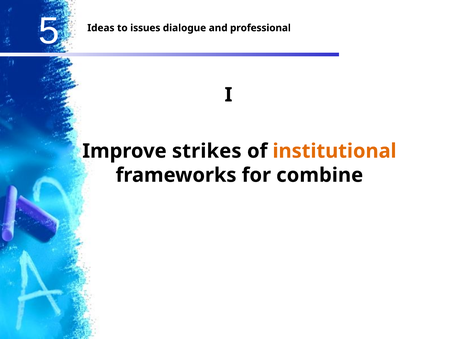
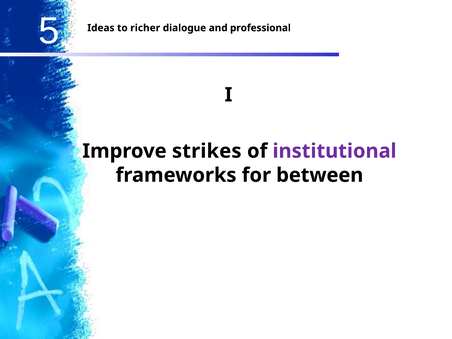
issues: issues -> richer (145, 28)
institutional colour: orange -> purple (335, 151)
combine: combine -> between (320, 175)
